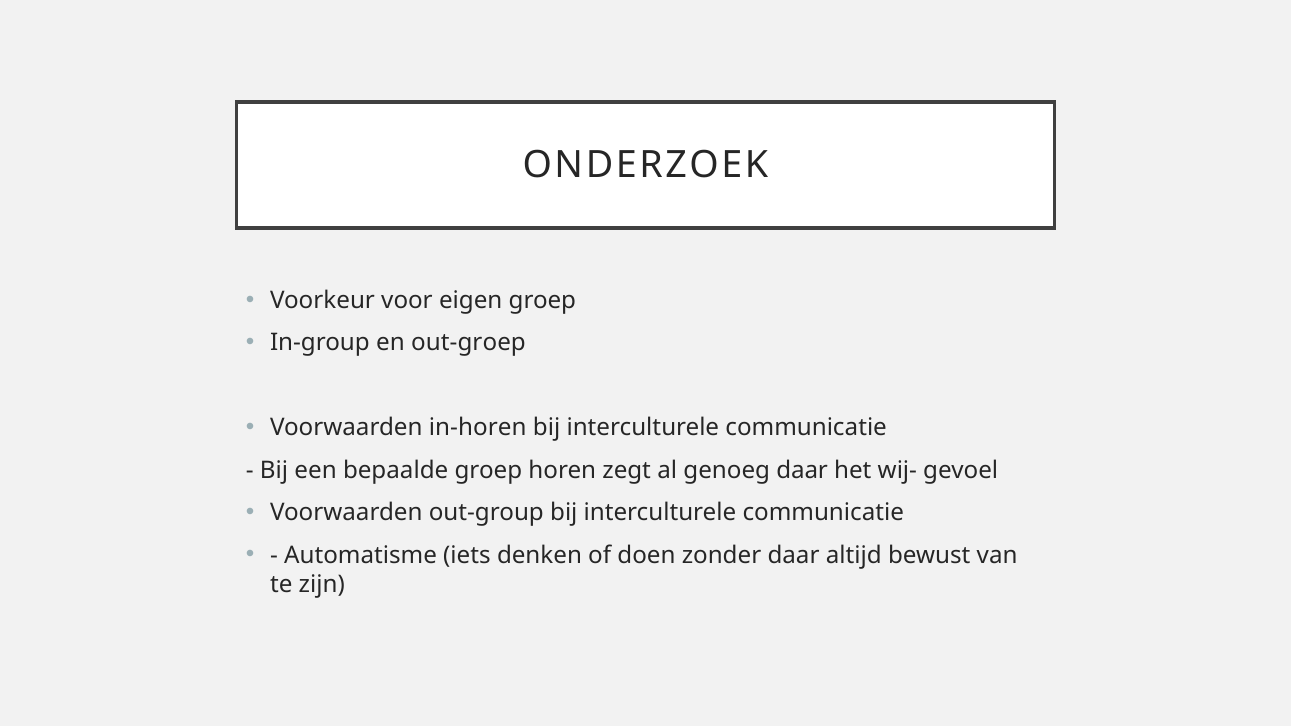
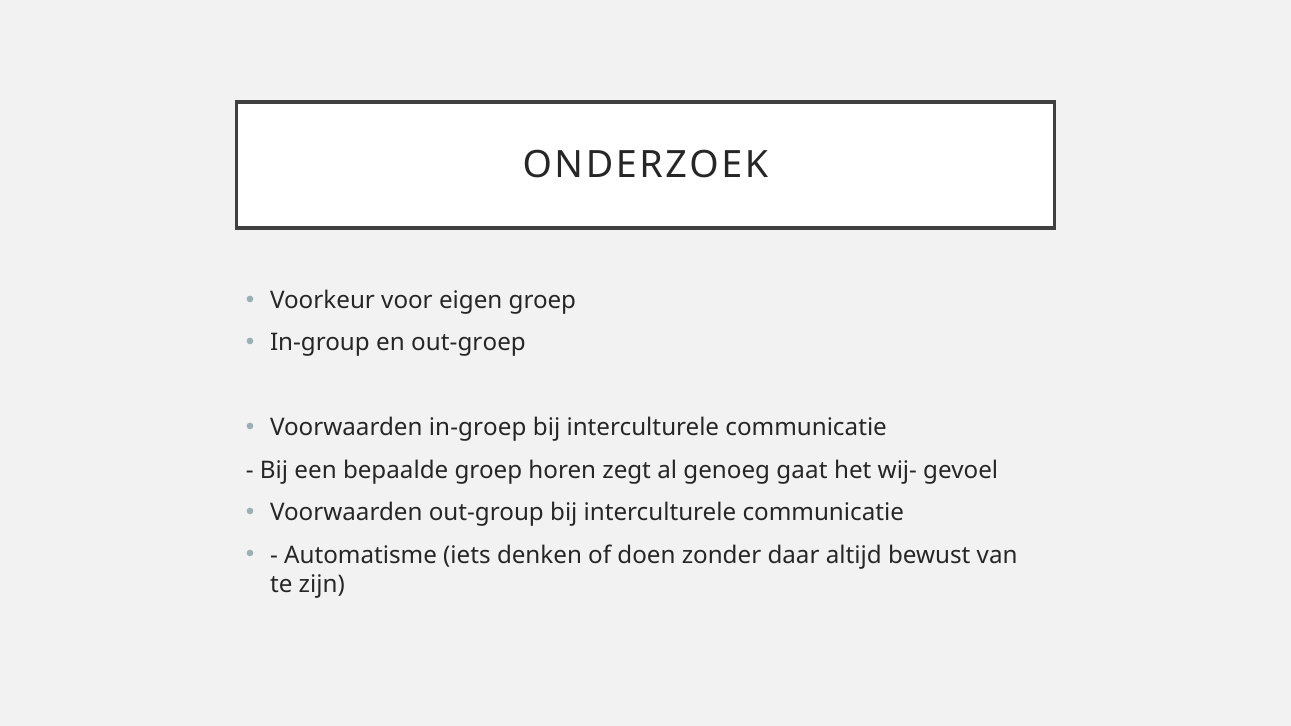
in-horen: in-horen -> in-groep (478, 428)
genoeg daar: daar -> gaat (802, 470)
